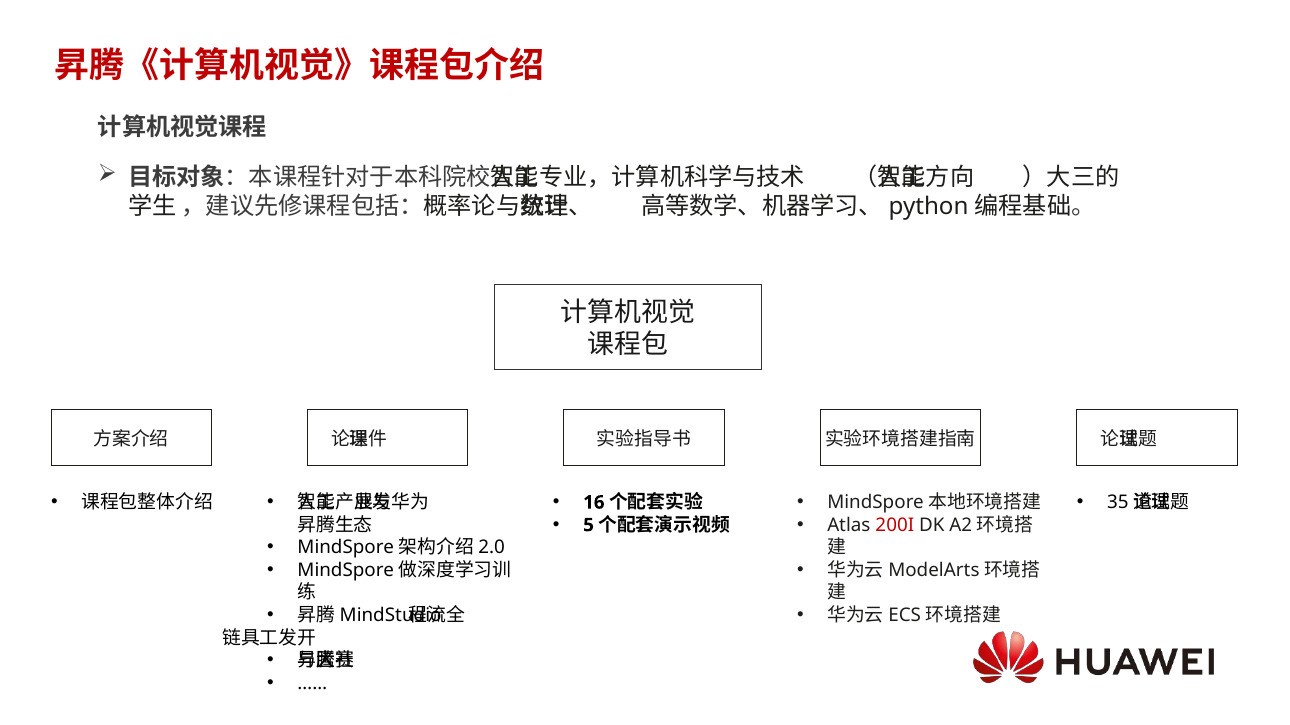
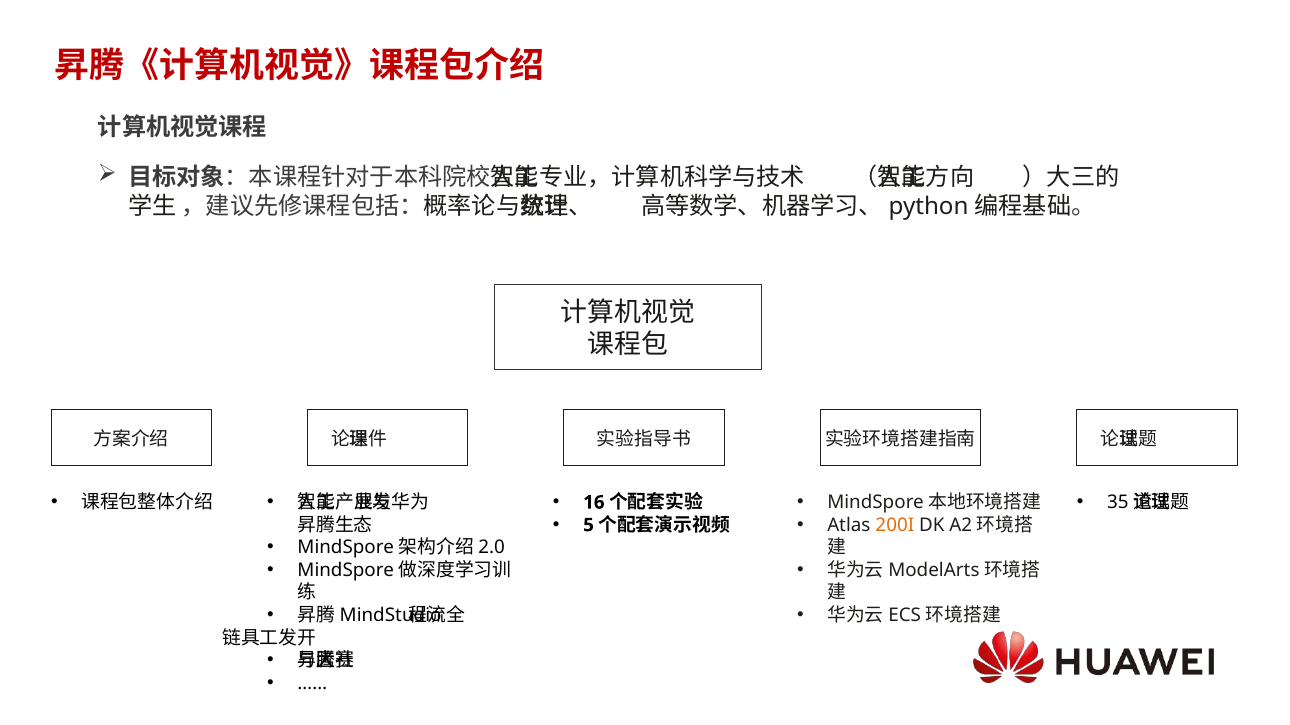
200I colour: red -> orange (895, 525)
